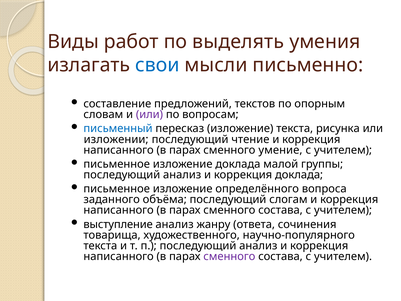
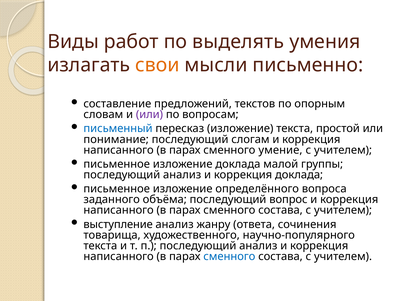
свои colour: blue -> orange (157, 65)
рисунка: рисунка -> простой (338, 129)
изложении: изложении -> понимание (116, 139)
чтение: чтение -> слогам (250, 139)
слогам: слогам -> вопрос (288, 199)
сменного colour: purple -> blue (229, 256)
